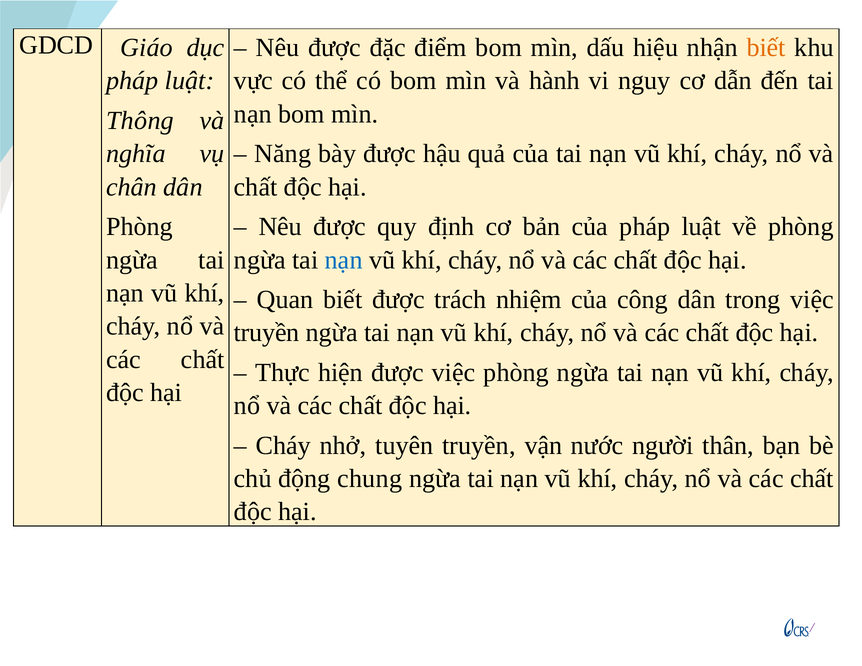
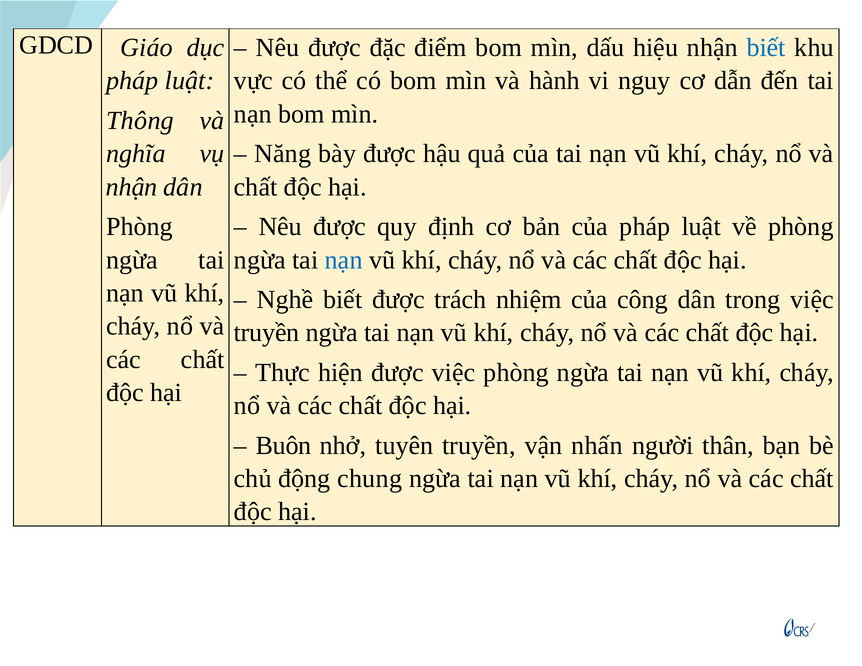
biết colour: orange -> blue (766, 48)
chân: chân -> nhận (132, 187)
Quan: Quan -> Nghề (285, 300)
Cháy: Cháy -> Buôn (284, 446)
nước: nước -> nhấn (597, 446)
